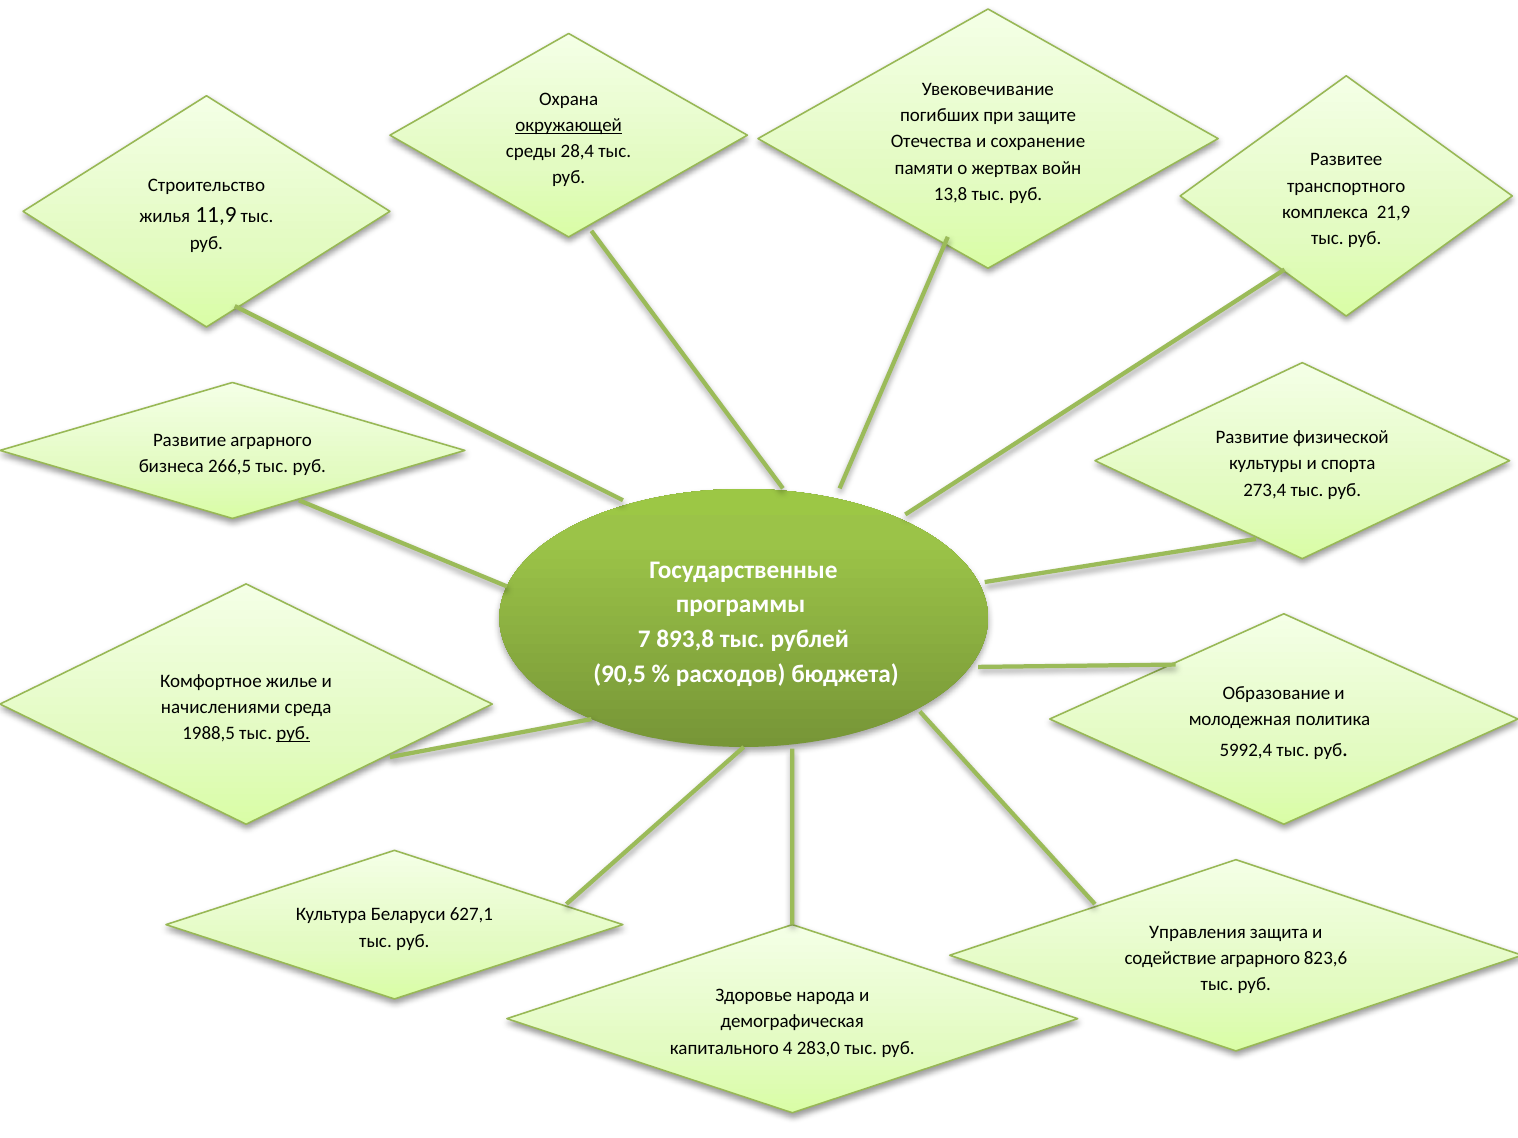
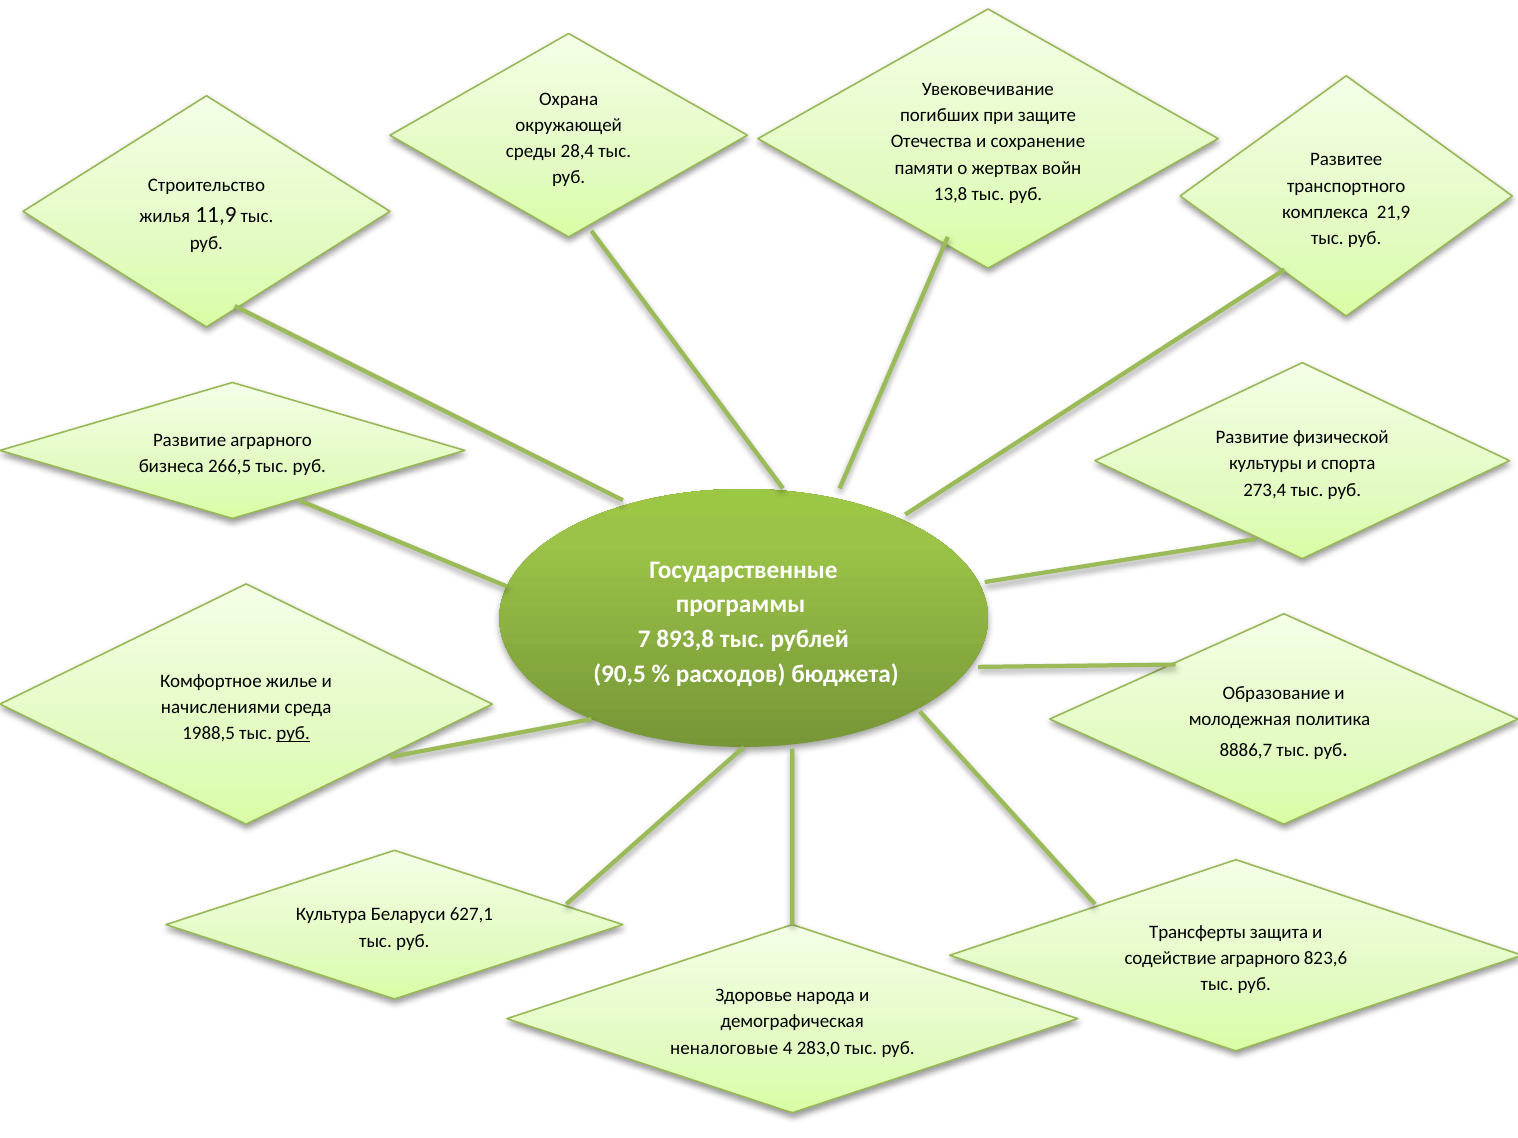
окружающей underline: present -> none (569, 125)
5992,4: 5992,4 -> 8886,7 (1246, 751)
Управления: Управления -> Трансферты (1198, 932)
капитального: капитального -> неналоговые (724, 1048)
